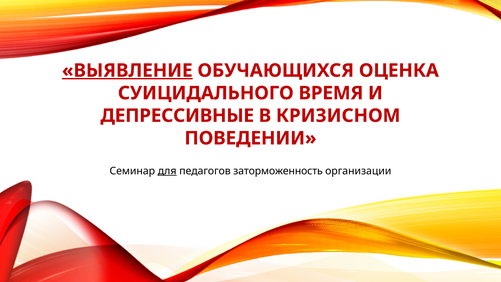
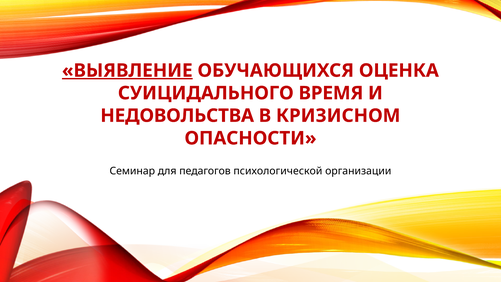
ДЕПРЕССИВНЫЕ: ДЕПРЕССИВНЫЕ -> НЕДОВОЛЬСТВА (177, 116)
ПОВЕДЕНИИ: ПОВЕДЕНИИ -> ОПАСНОСТИ (250, 138)
для underline: present -> none (167, 171)
заторможенность: заторможенность -> психологической (278, 171)
